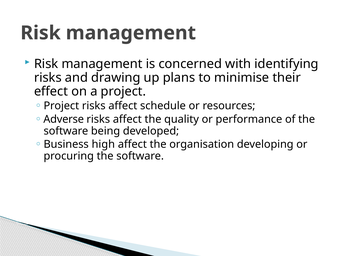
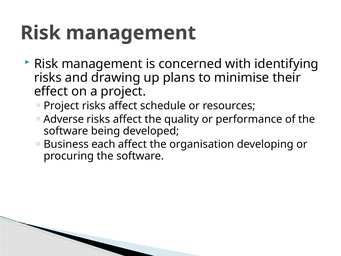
high: high -> each (103, 144)
